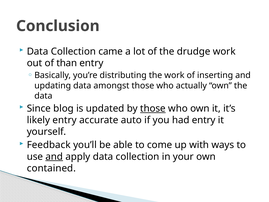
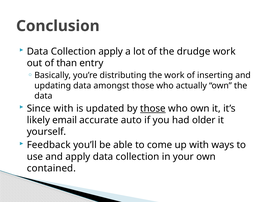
Collection came: came -> apply (111, 51)
Since blog: blog -> with (64, 108)
likely entry: entry -> email (65, 120)
had entry: entry -> older (204, 120)
and underline: present -> none (54, 156)
